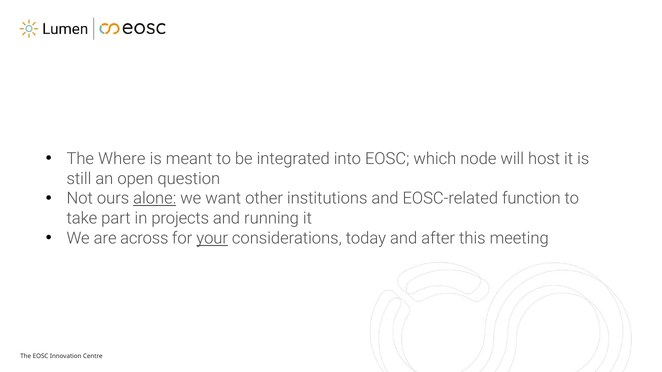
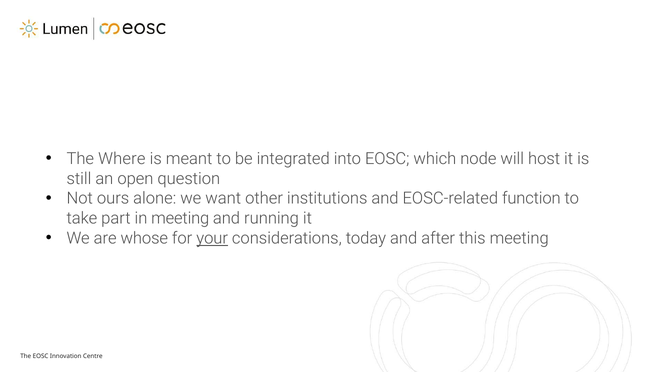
alone underline: present -> none (155, 199)
in projects: projects -> meeting (180, 219)
across: across -> whose (144, 238)
